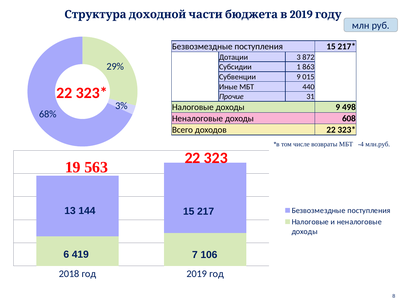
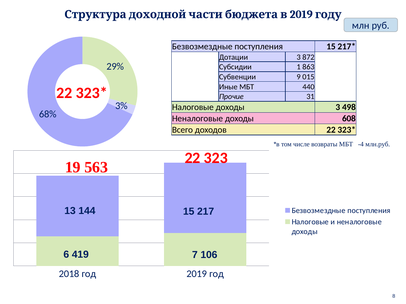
доходы 9: 9 -> 3 (338, 107)
